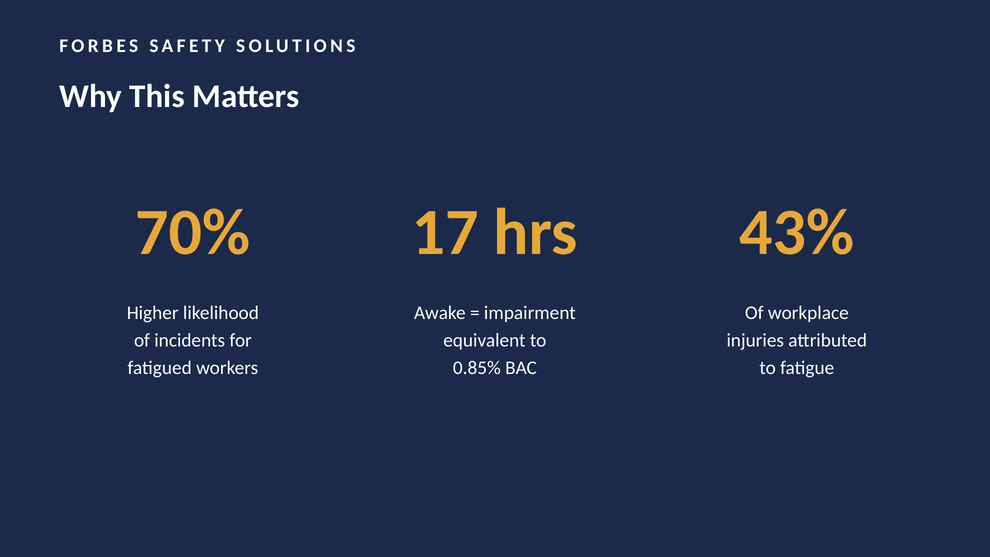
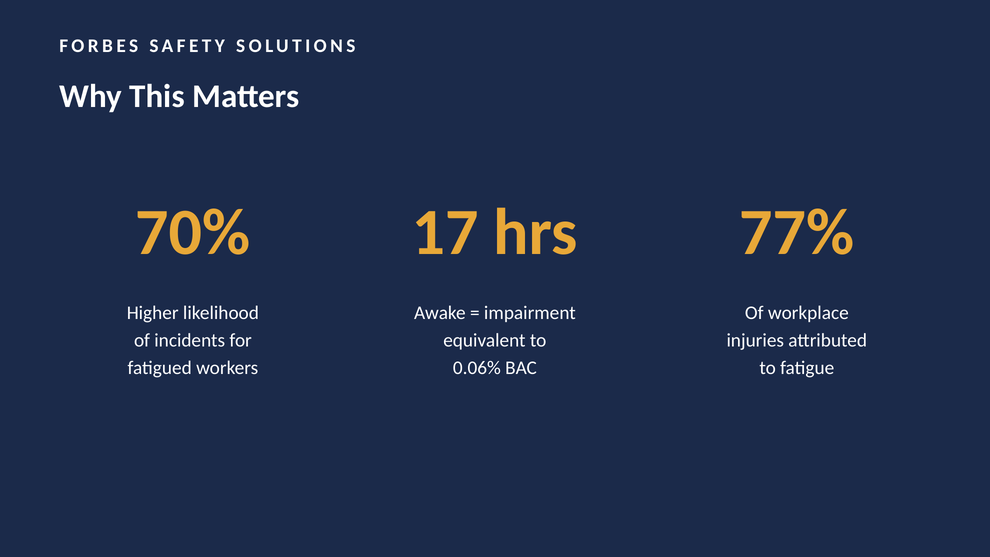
43%: 43% -> 77% (797, 232)
0.85%: 0.85% -> 0.06% (477, 368)
